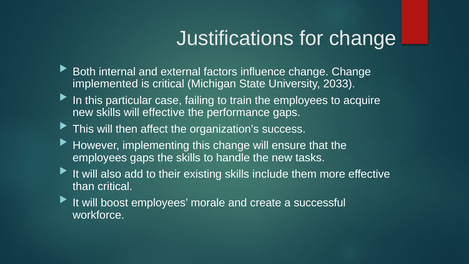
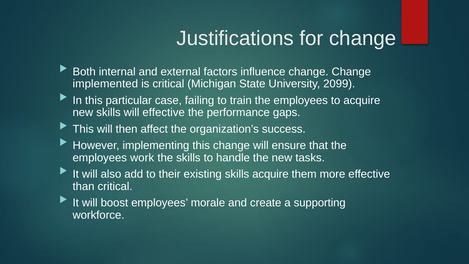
2033: 2033 -> 2099 (339, 84)
employees gaps: gaps -> work (142, 158)
skills include: include -> acquire (270, 174)
successful: successful -> supporting (320, 203)
